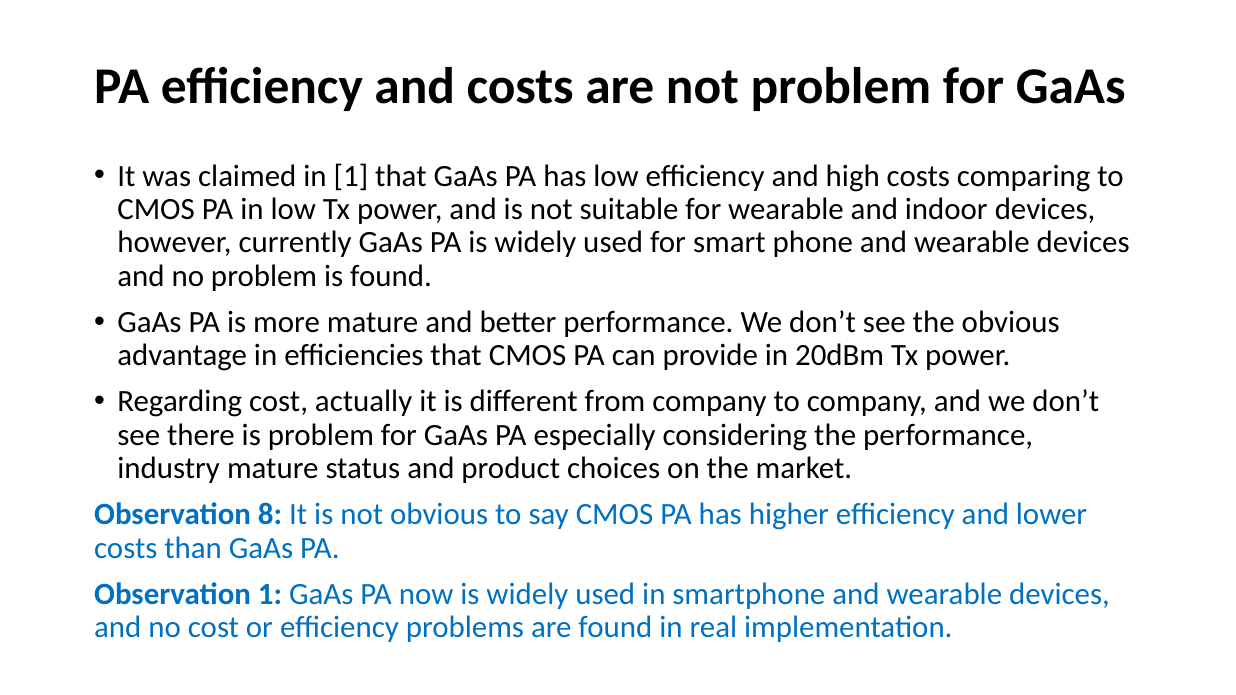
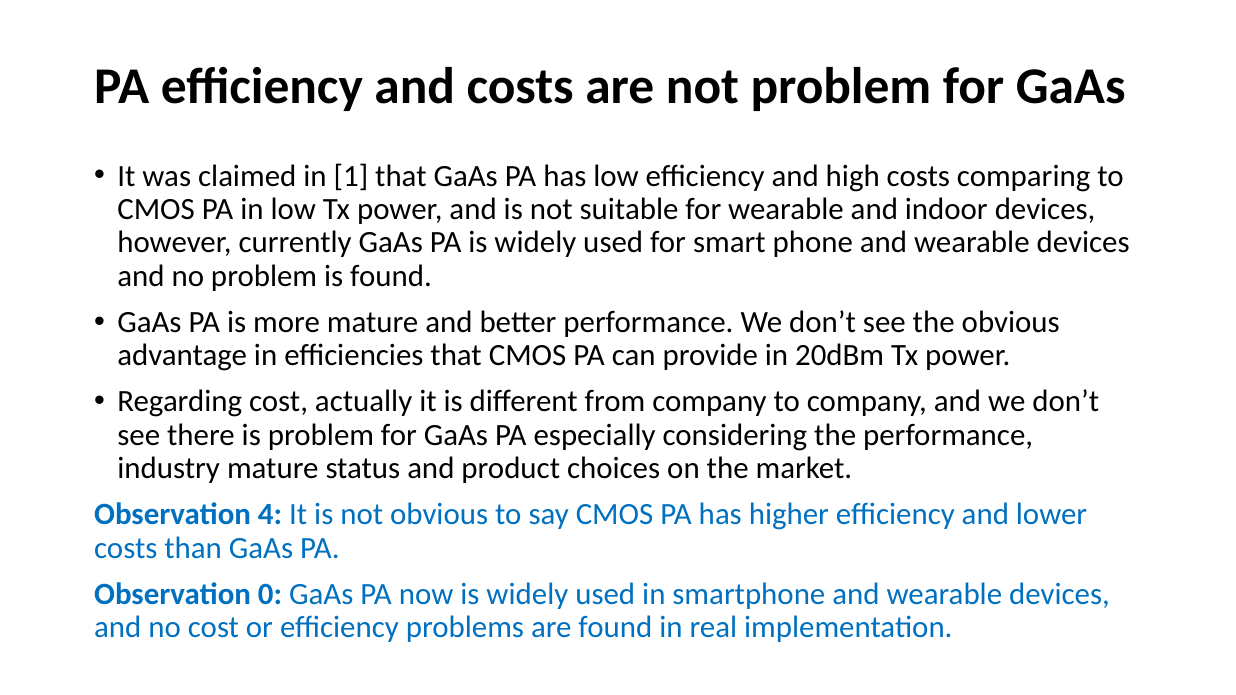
8: 8 -> 4 (270, 515)
Observation 1: 1 -> 0 (270, 594)
